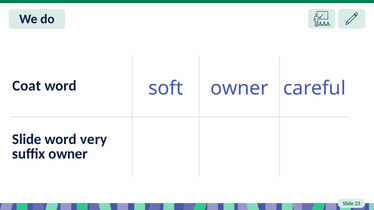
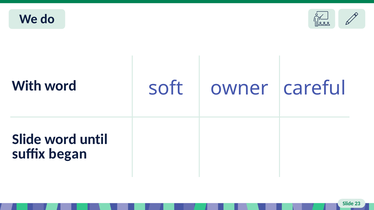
Coat: Coat -> With (27, 86)
very: very -> until (94, 139)
suffix owner: owner -> began (68, 154)
